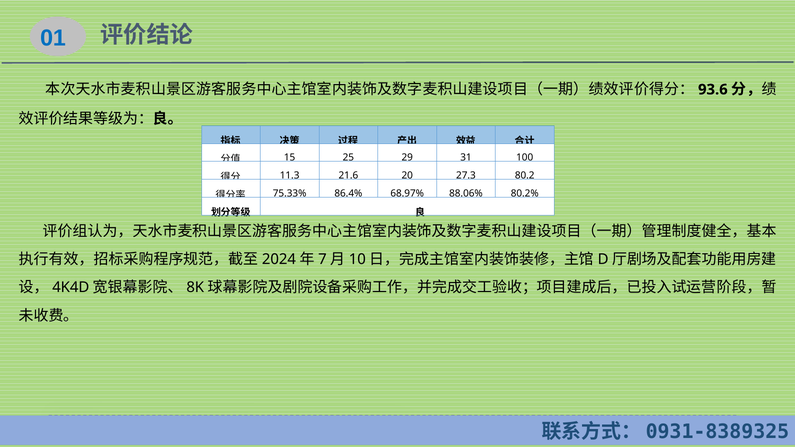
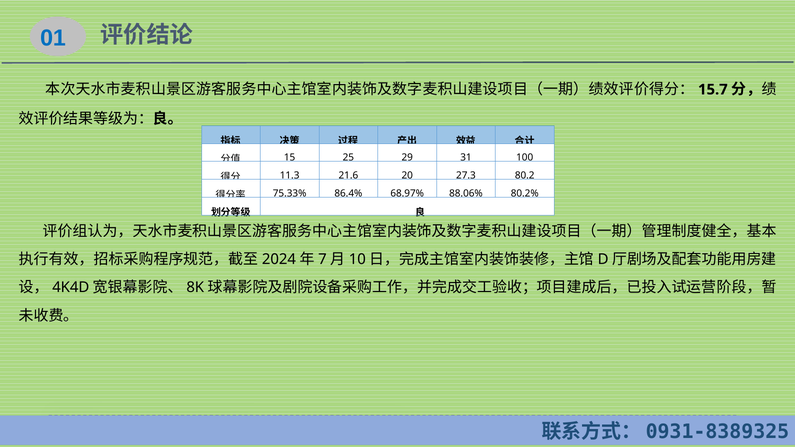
93.6: 93.6 -> 15.7 (713, 90)
